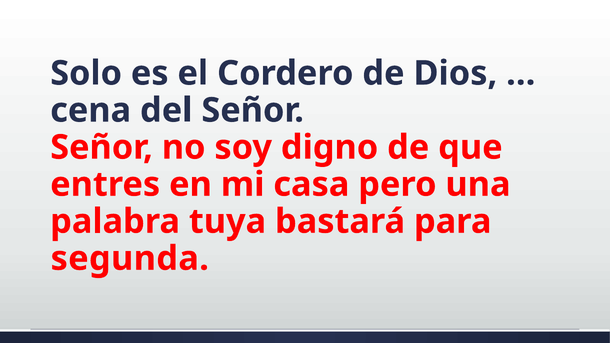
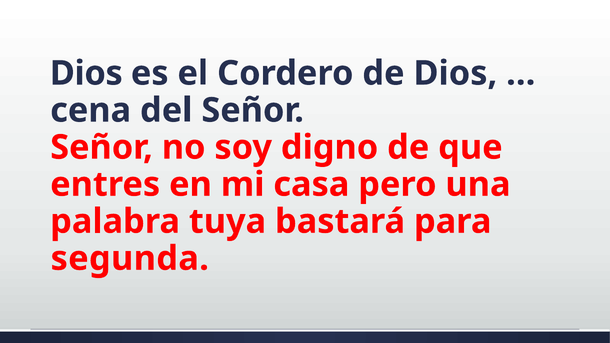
Solo: Solo -> Dios (86, 73)
